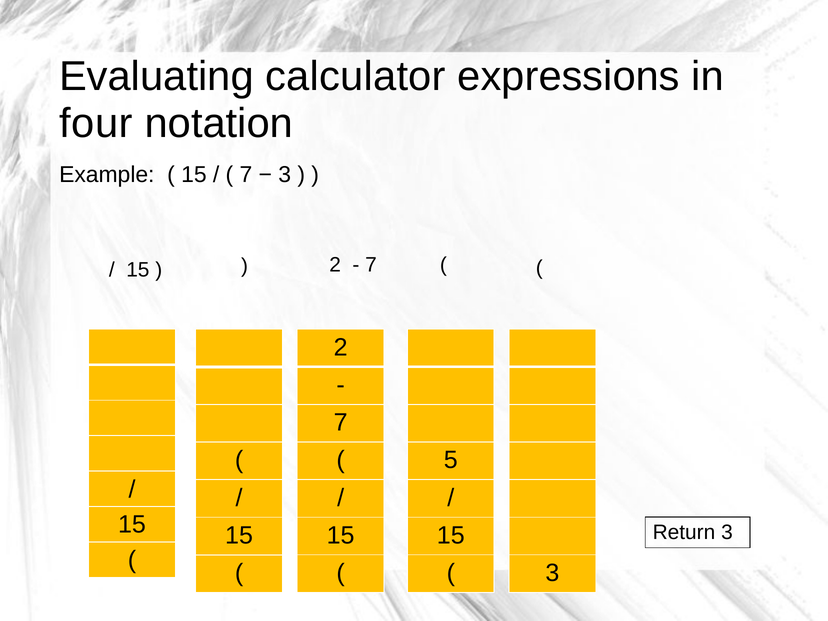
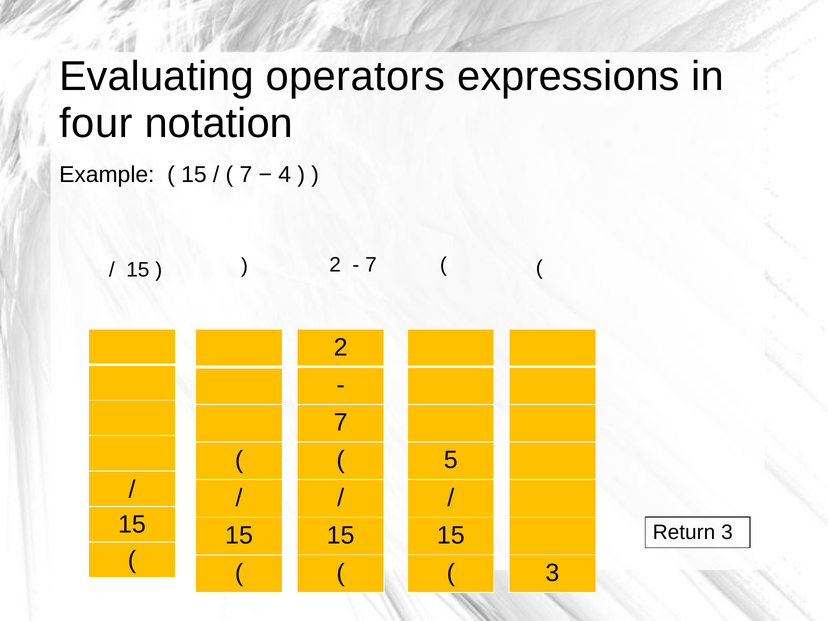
calculator: calculator -> operators (355, 77)
3: 3 -> 4 (285, 175)
